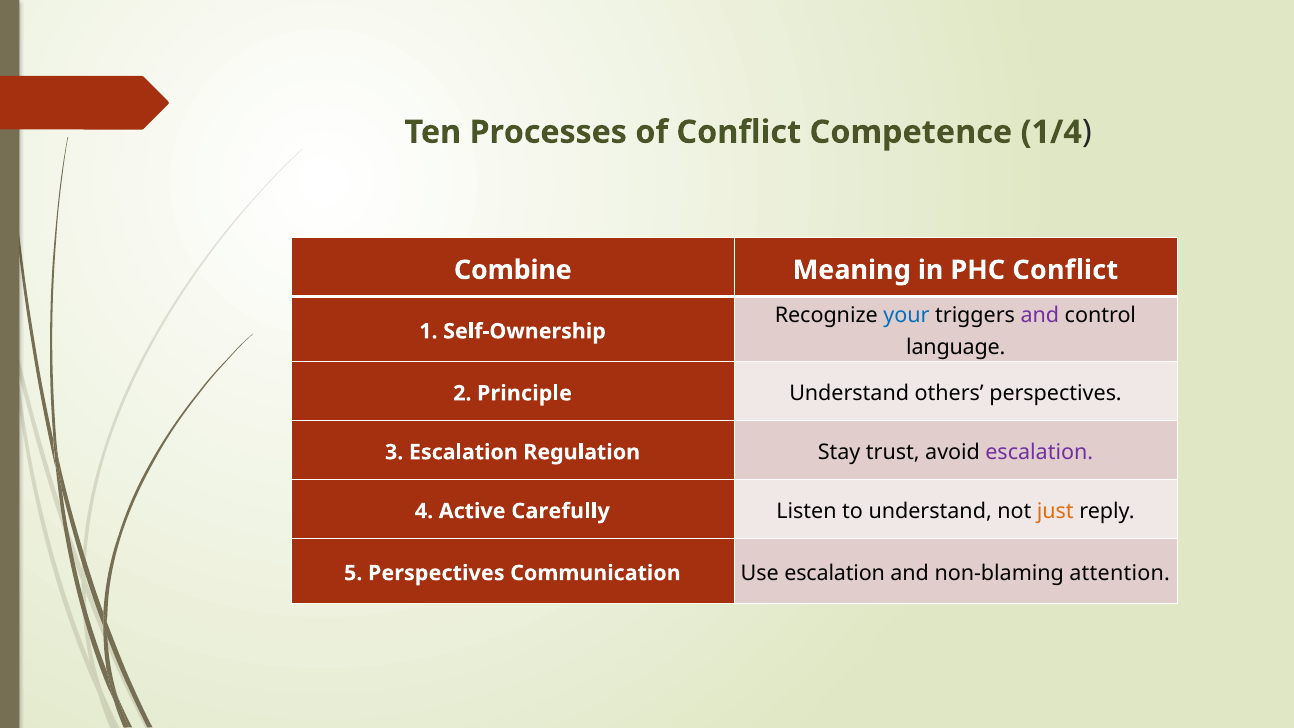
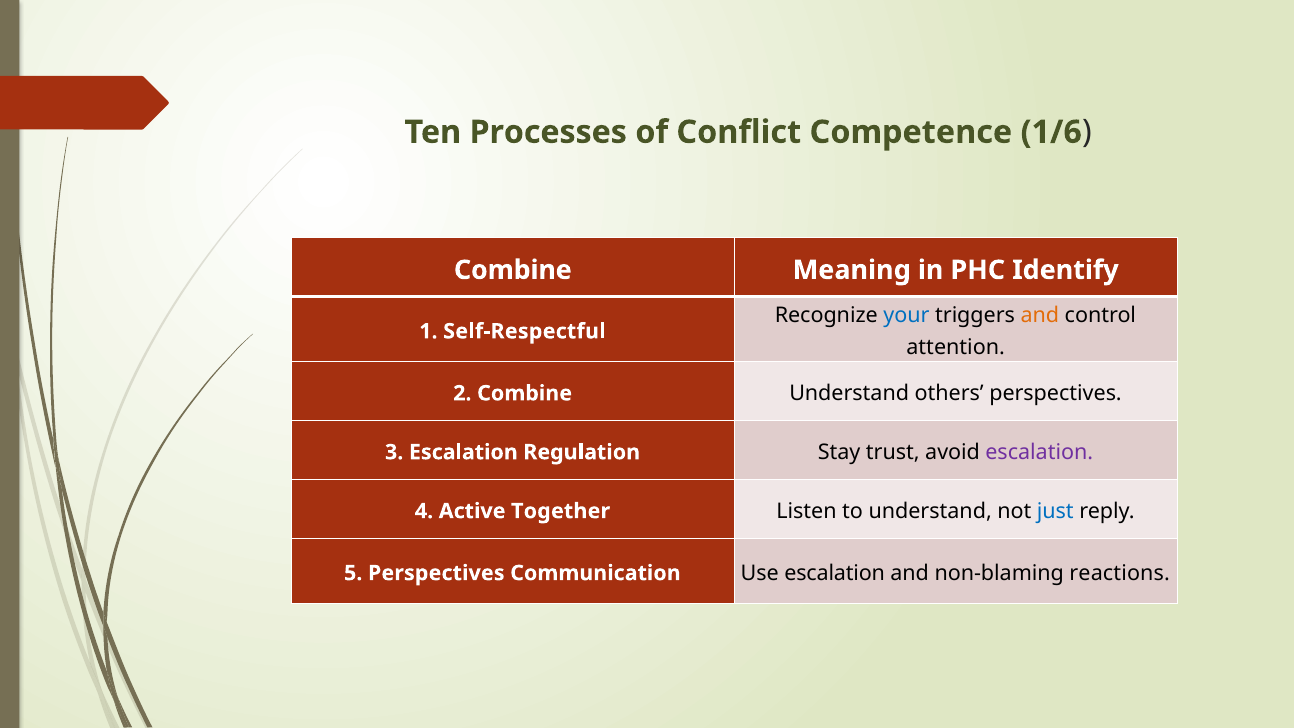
1/4: 1/4 -> 1/6 (1051, 132)
PHC Conflict: Conflict -> Identify (1065, 270)
and colour: purple -> orange (1040, 316)
Self-Ownership: Self-Ownership -> Self-Respectful (524, 331)
language: language -> attention (956, 347)
2 Principle: Principle -> Combine (525, 393)
Carefully: Carefully -> Together (561, 511)
just colour: orange -> blue (1055, 511)
attention: attention -> reactions (1120, 573)
